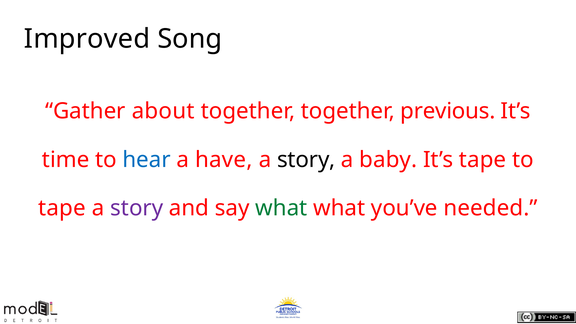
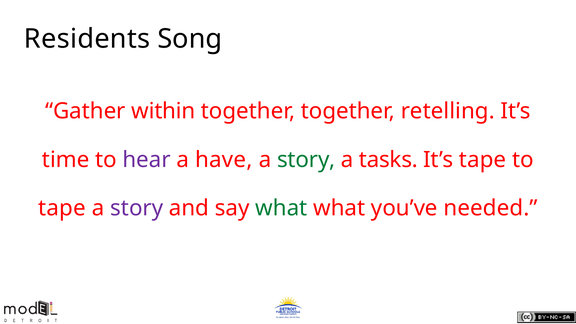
Improved: Improved -> Residents (87, 39)
about: about -> within (163, 111)
previous: previous -> retelling (448, 111)
hear colour: blue -> purple (147, 160)
story colour: black -> green (306, 160)
baby: baby -> tasks (388, 160)
